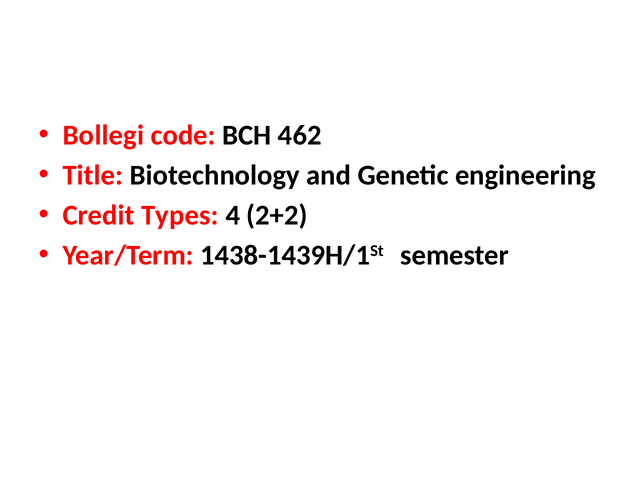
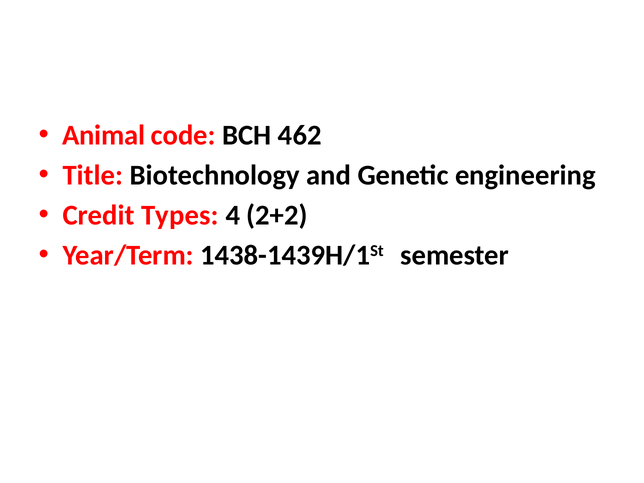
Bollegi: Bollegi -> Animal (104, 135)
